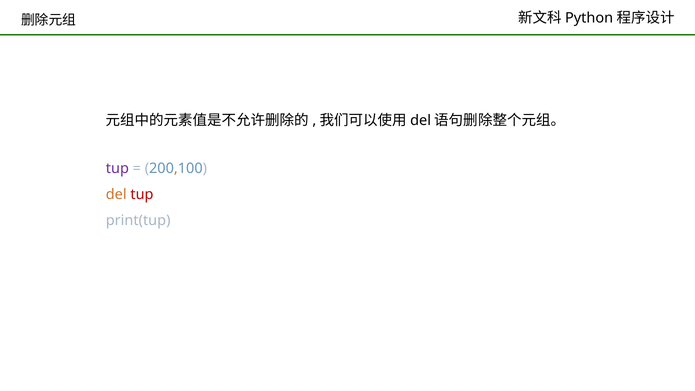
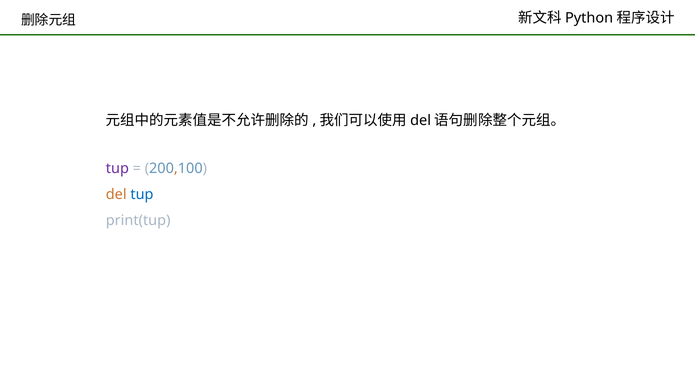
tup colour: red -> blue (142, 194)
